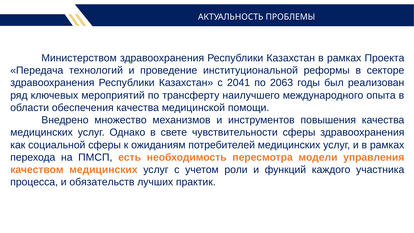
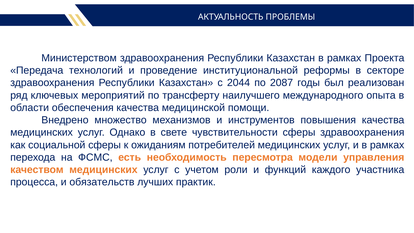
2041: 2041 -> 2044 (239, 83)
2063: 2063 -> 2087 (282, 83)
ПМСП: ПМСП -> ФСМС (95, 157)
